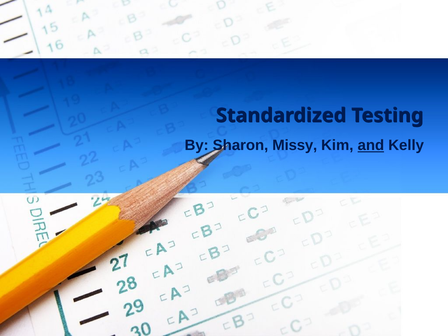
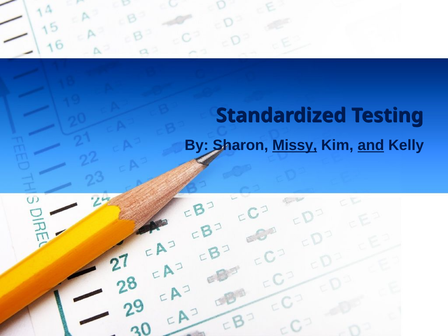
Missy underline: none -> present (295, 145)
